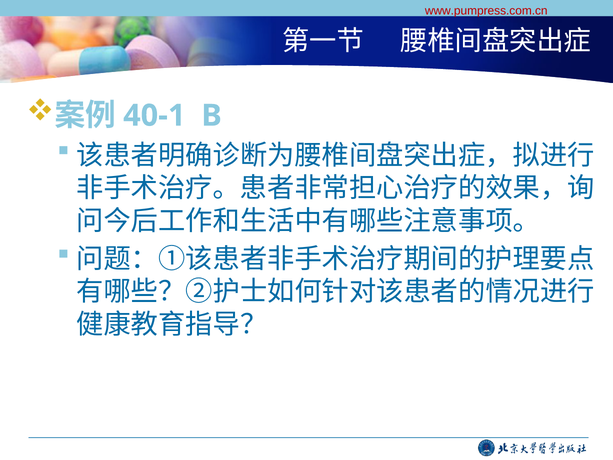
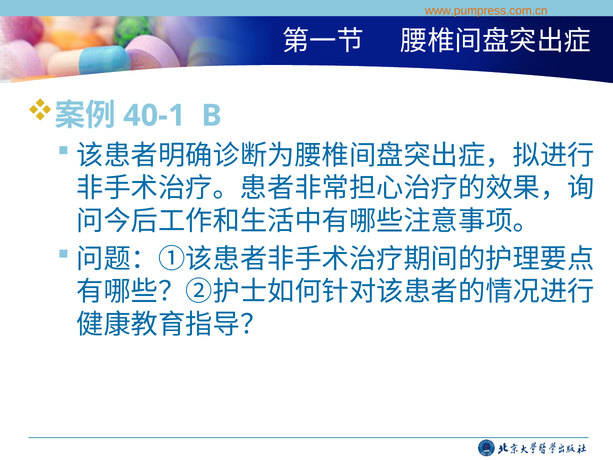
www.pumpress.com.cn colour: red -> orange (486, 11)
